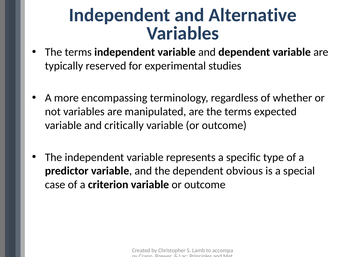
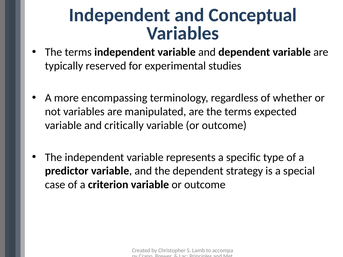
Alternative: Alternative -> Conceptual (253, 15)
obvious: obvious -> strategy (245, 171)
